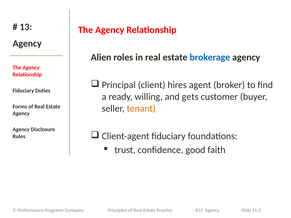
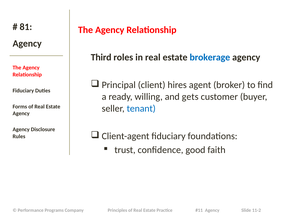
13: 13 -> 81 (26, 27)
Alien: Alien -> Third (101, 57)
tenant colour: orange -> blue (141, 109)
